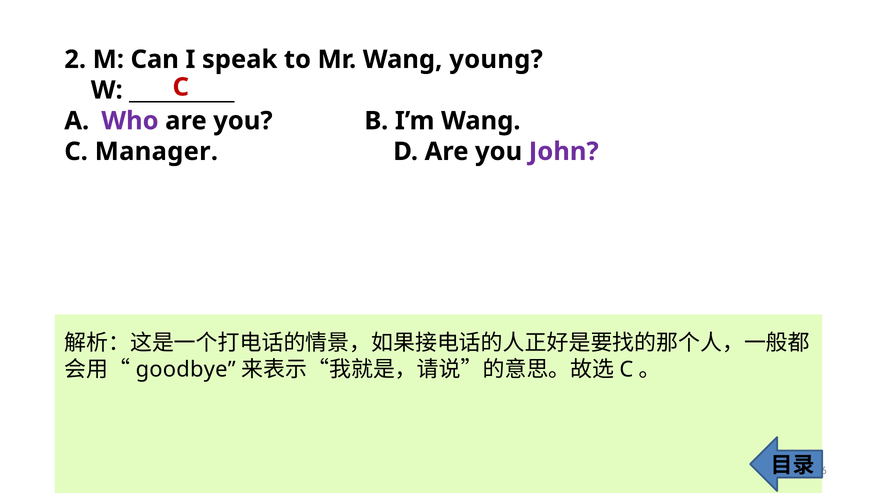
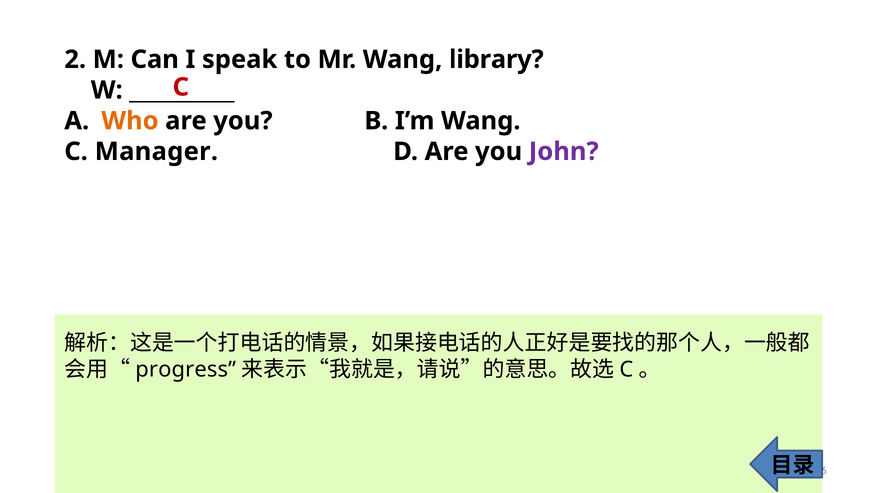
young: young -> library (496, 59)
Who colour: purple -> orange (130, 121)
goodbye: goodbye -> progress (186, 370)
